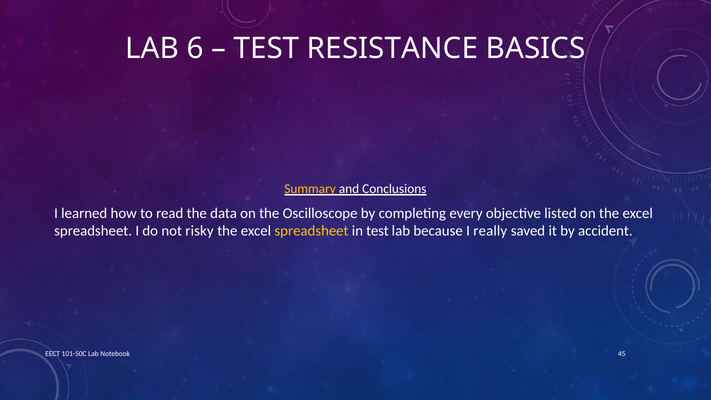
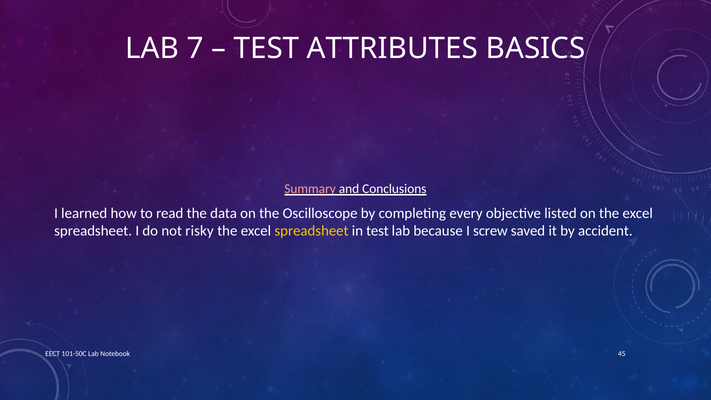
6: 6 -> 7 (195, 49)
RESISTANCE: RESISTANCE -> ATTRIBUTES (393, 49)
Summary colour: yellow -> pink (310, 189)
really: really -> screw (490, 231)
